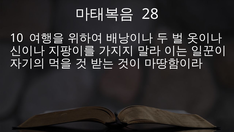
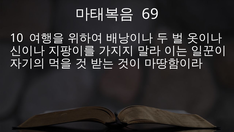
28: 28 -> 69 (150, 14)
